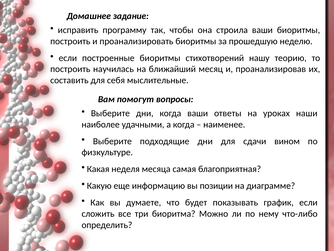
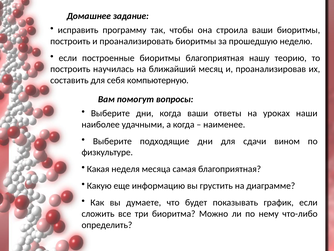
биоритмы стихотворений: стихотворений -> благоприятная (215, 58)
мыслительные: мыслительные -> компьютерную (158, 80)
позиции: позиции -> грустить (216, 186)
